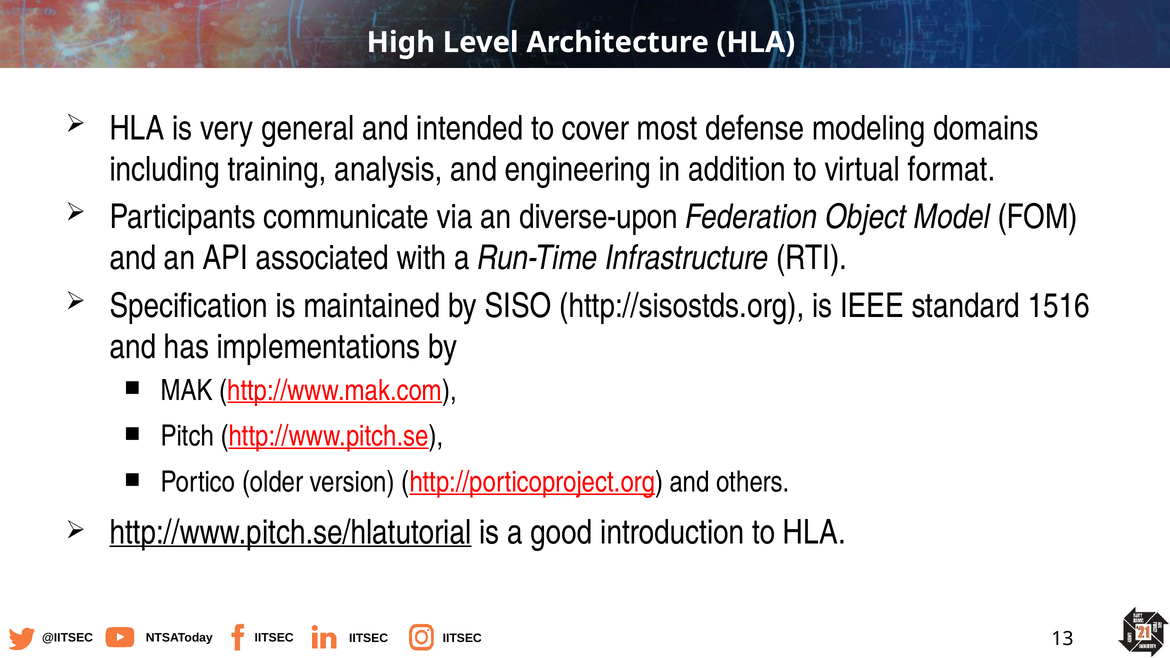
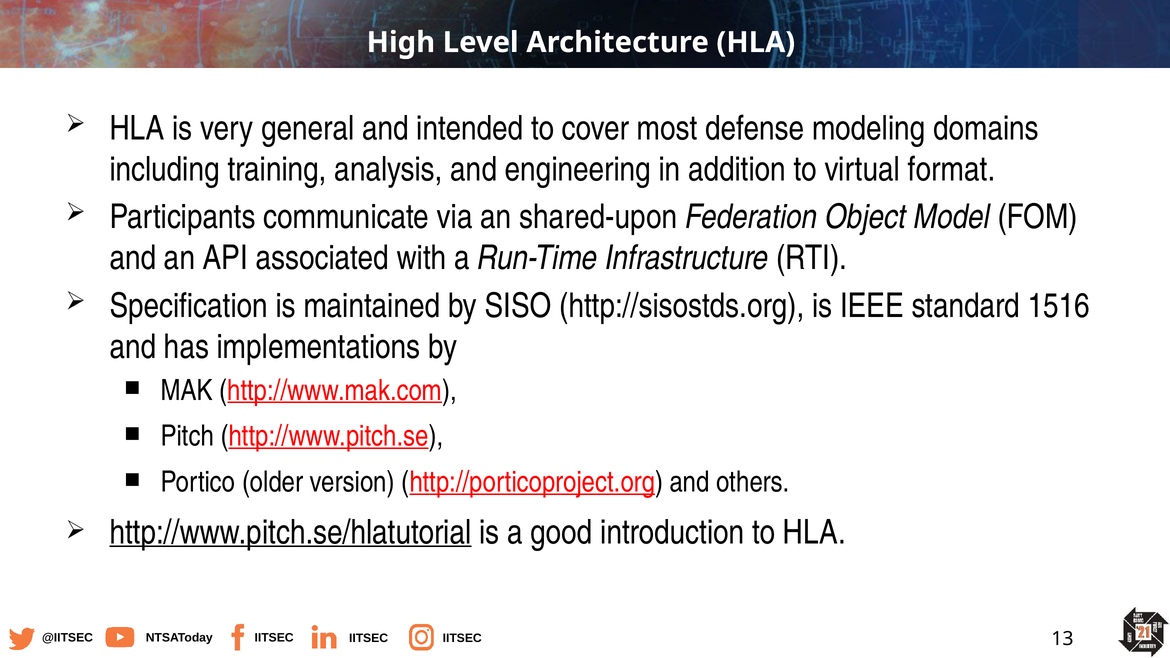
diverse-upon: diverse-upon -> shared-upon (598, 217)
